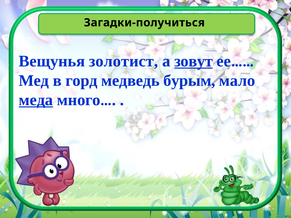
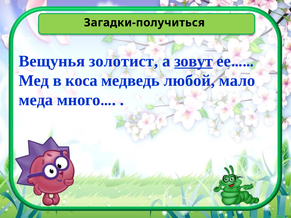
горд: горд -> коса (81, 81)
бурым: бурым -> любой (189, 81)
меда underline: present -> none (36, 100)
